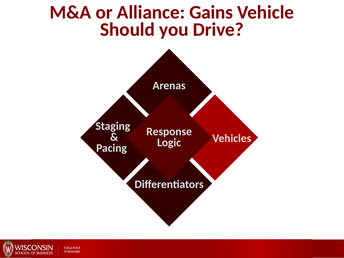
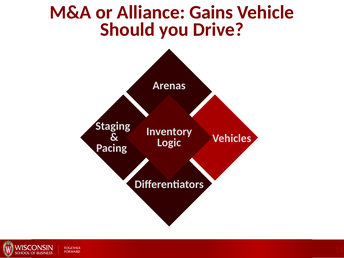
Response: Response -> Inventory (169, 131)
